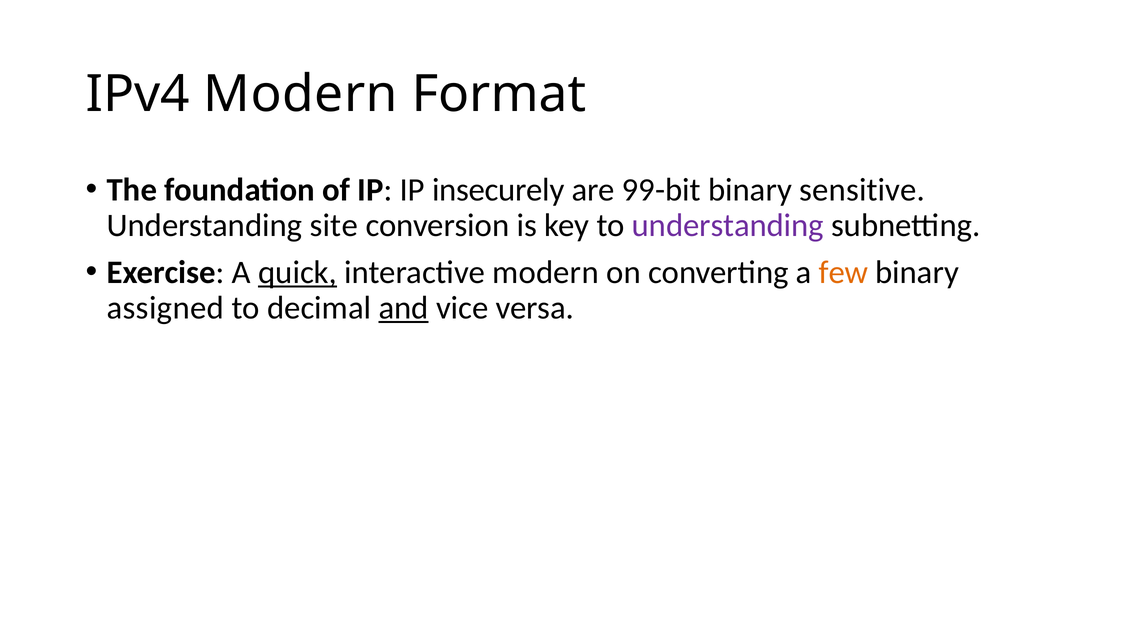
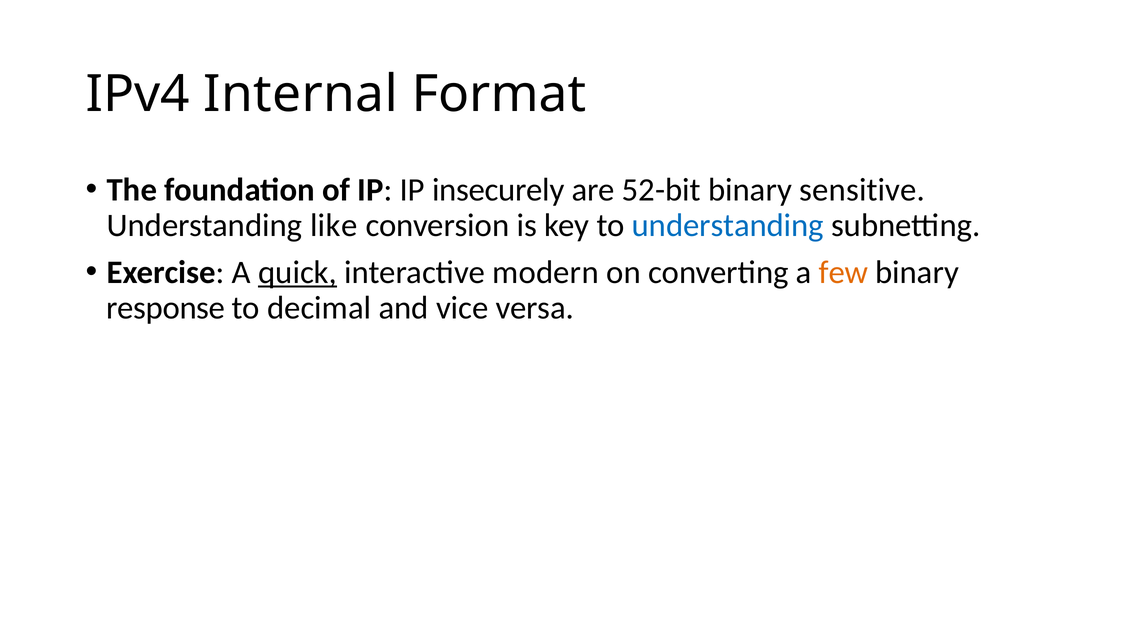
IPv4 Modern: Modern -> Internal (301, 94)
99-bit: 99-bit -> 52-bit (661, 190)
site: site -> like (334, 225)
understanding colour: purple -> blue (728, 225)
assigned: assigned -> response (166, 308)
and underline: present -> none (404, 308)
